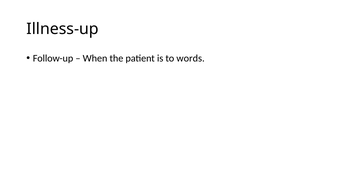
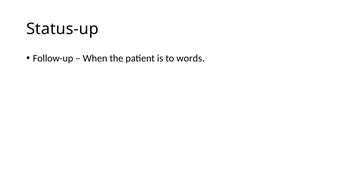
Illness-up: Illness-up -> Status-up (62, 29)
